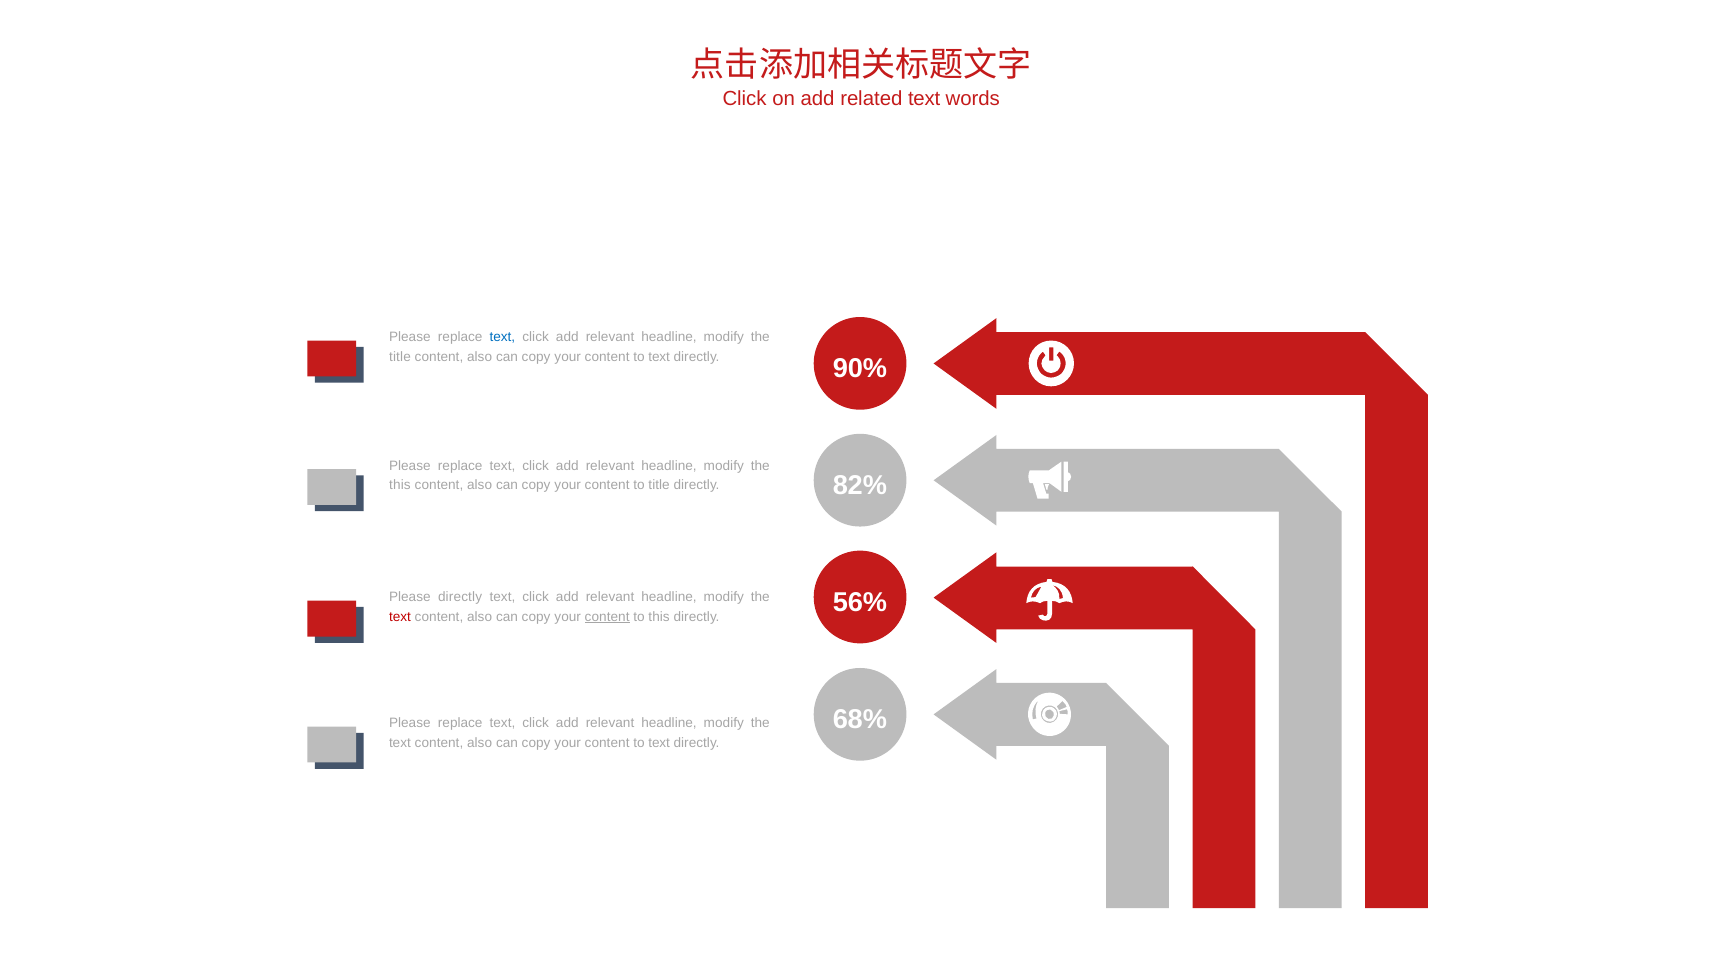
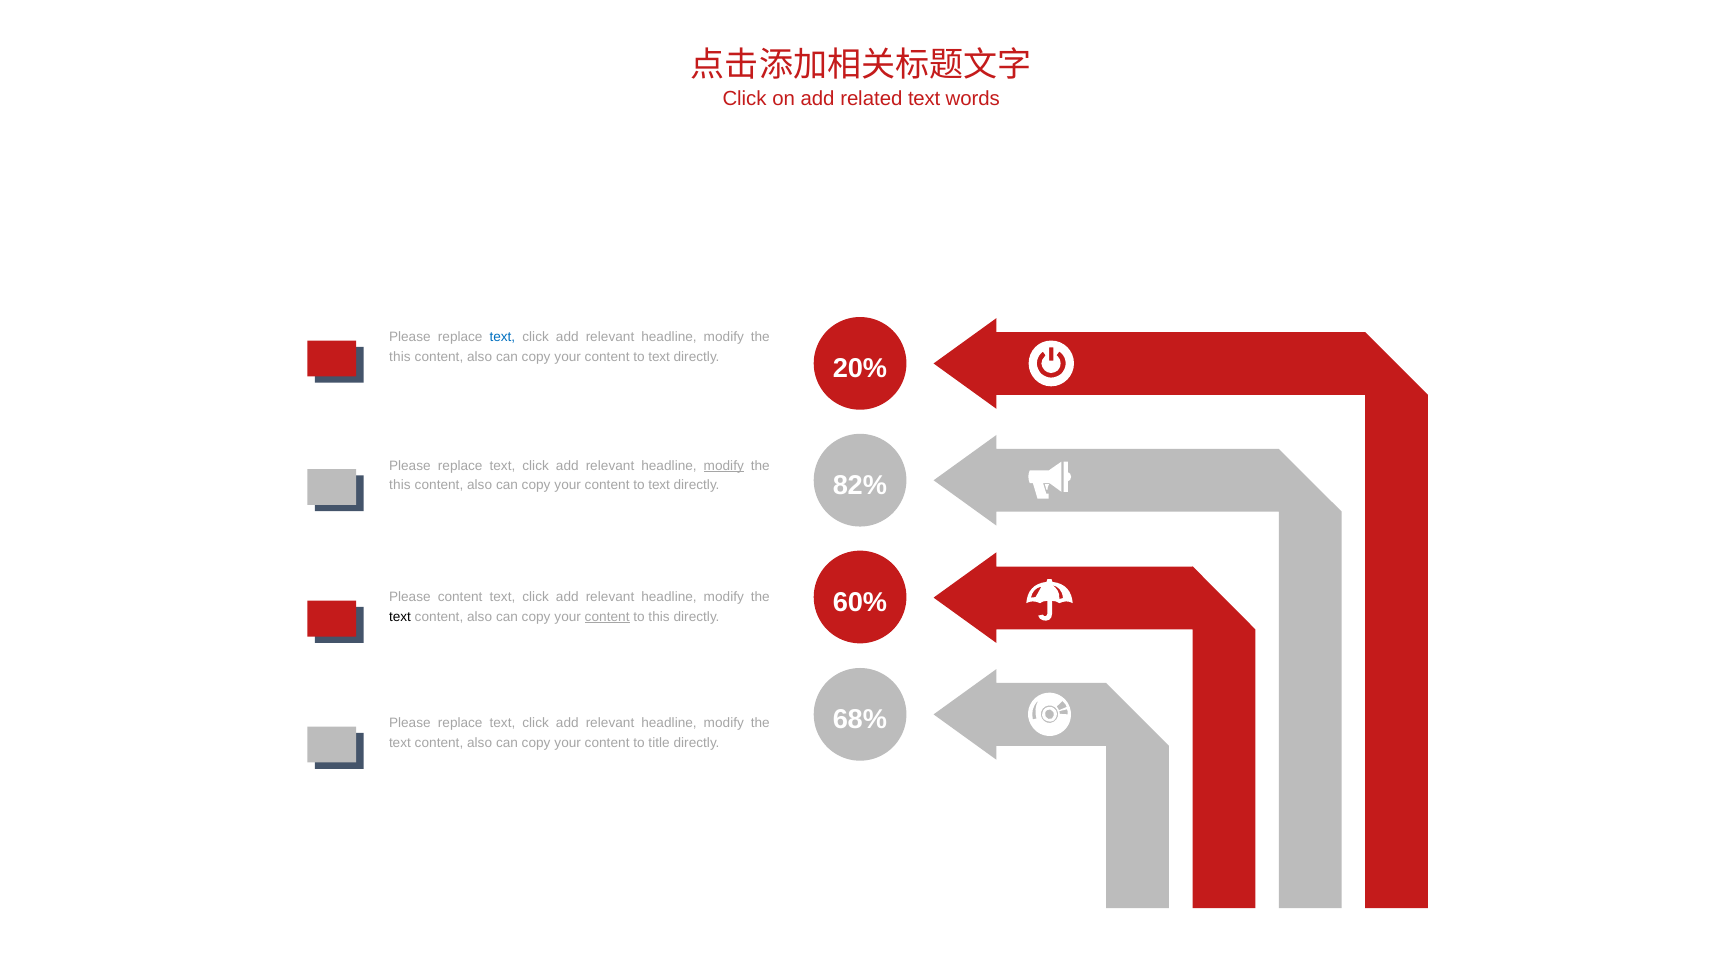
title: title -> this (400, 357)
90%: 90% -> 20% (860, 368)
modify underline: none -> present (724, 466)
title: title -> text (659, 485)
56%: 56% -> 60% (860, 602)
Please directly: directly -> content (460, 597)
text colour: red -> black (400, 617)
text: text -> title (659, 743)
